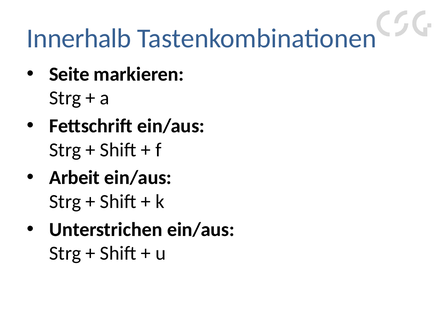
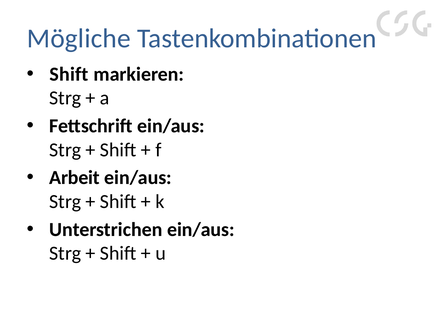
Innerhalb: Innerhalb -> Mögliche (79, 38)
Seite: Seite -> Shift (69, 74)
